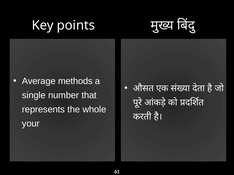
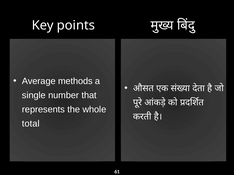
your: your -> total (31, 124)
